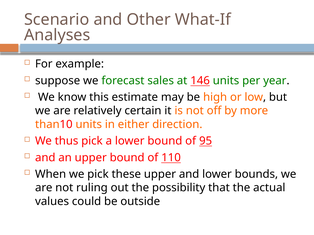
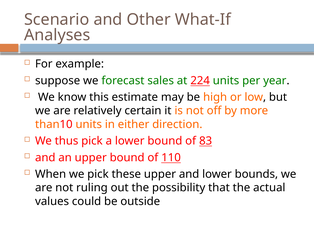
146: 146 -> 224 (200, 81)
95: 95 -> 83 (206, 141)
